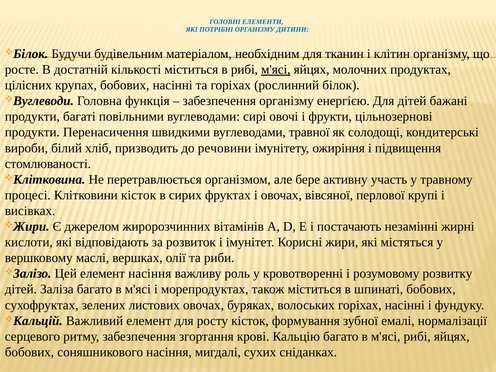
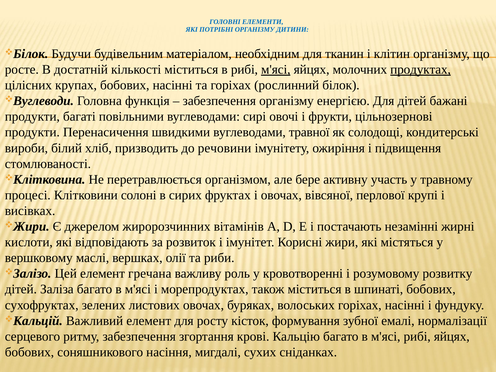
продуктах underline: none -> present (421, 70)
Клітковини кісток: кісток -> солоні (139, 195)
елемент насіння: насіння -> гречана (150, 274)
